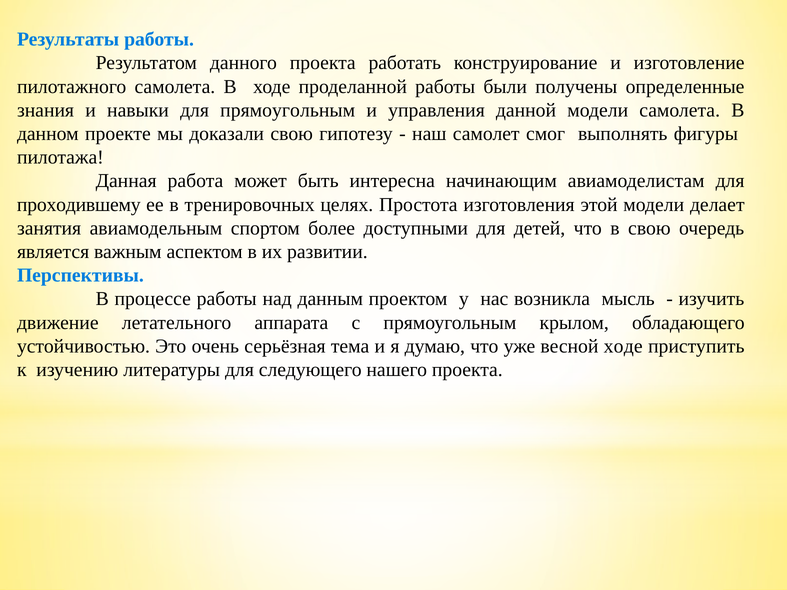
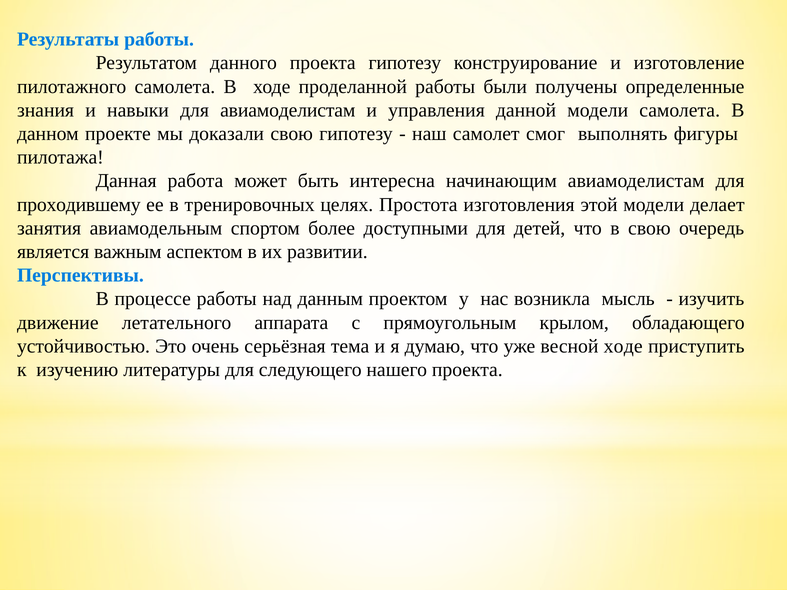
проекта работать: работать -> гипотезу (405, 63)
для прямоугольным: прямоугольным -> авиамоделистам (288, 110)
